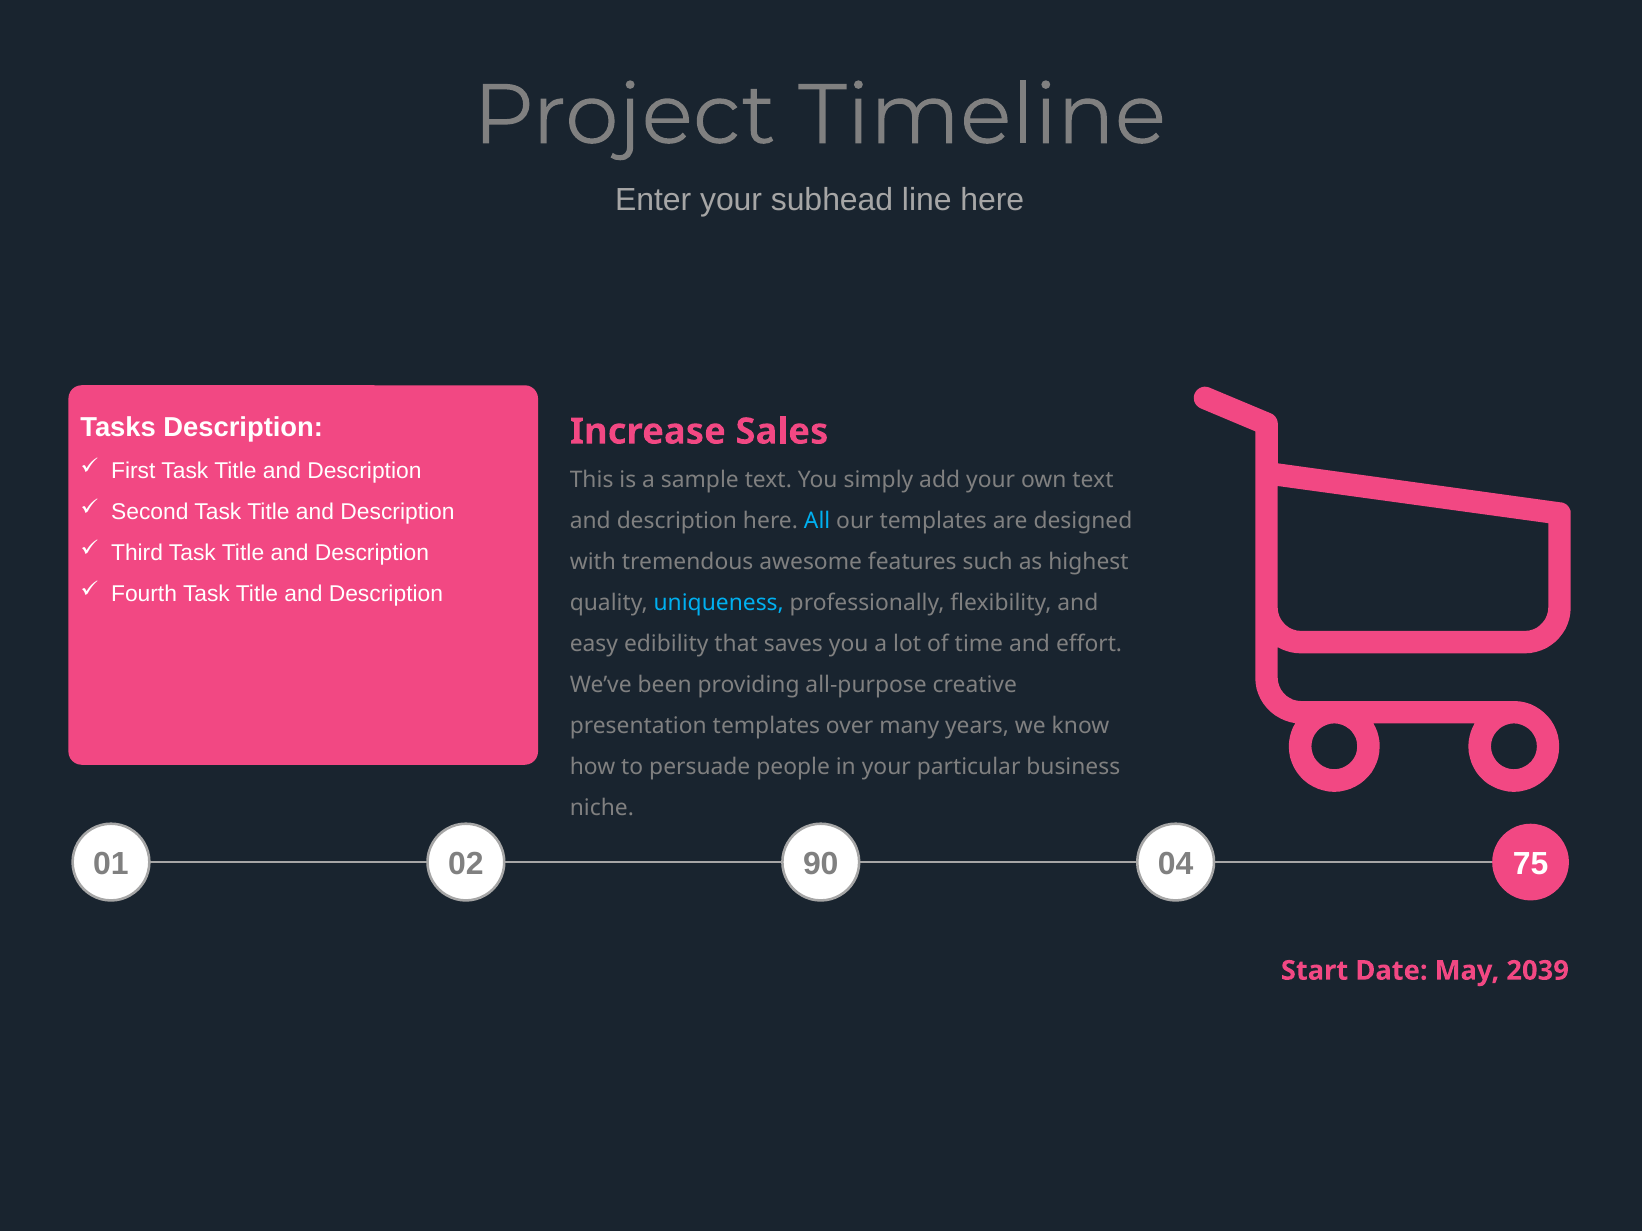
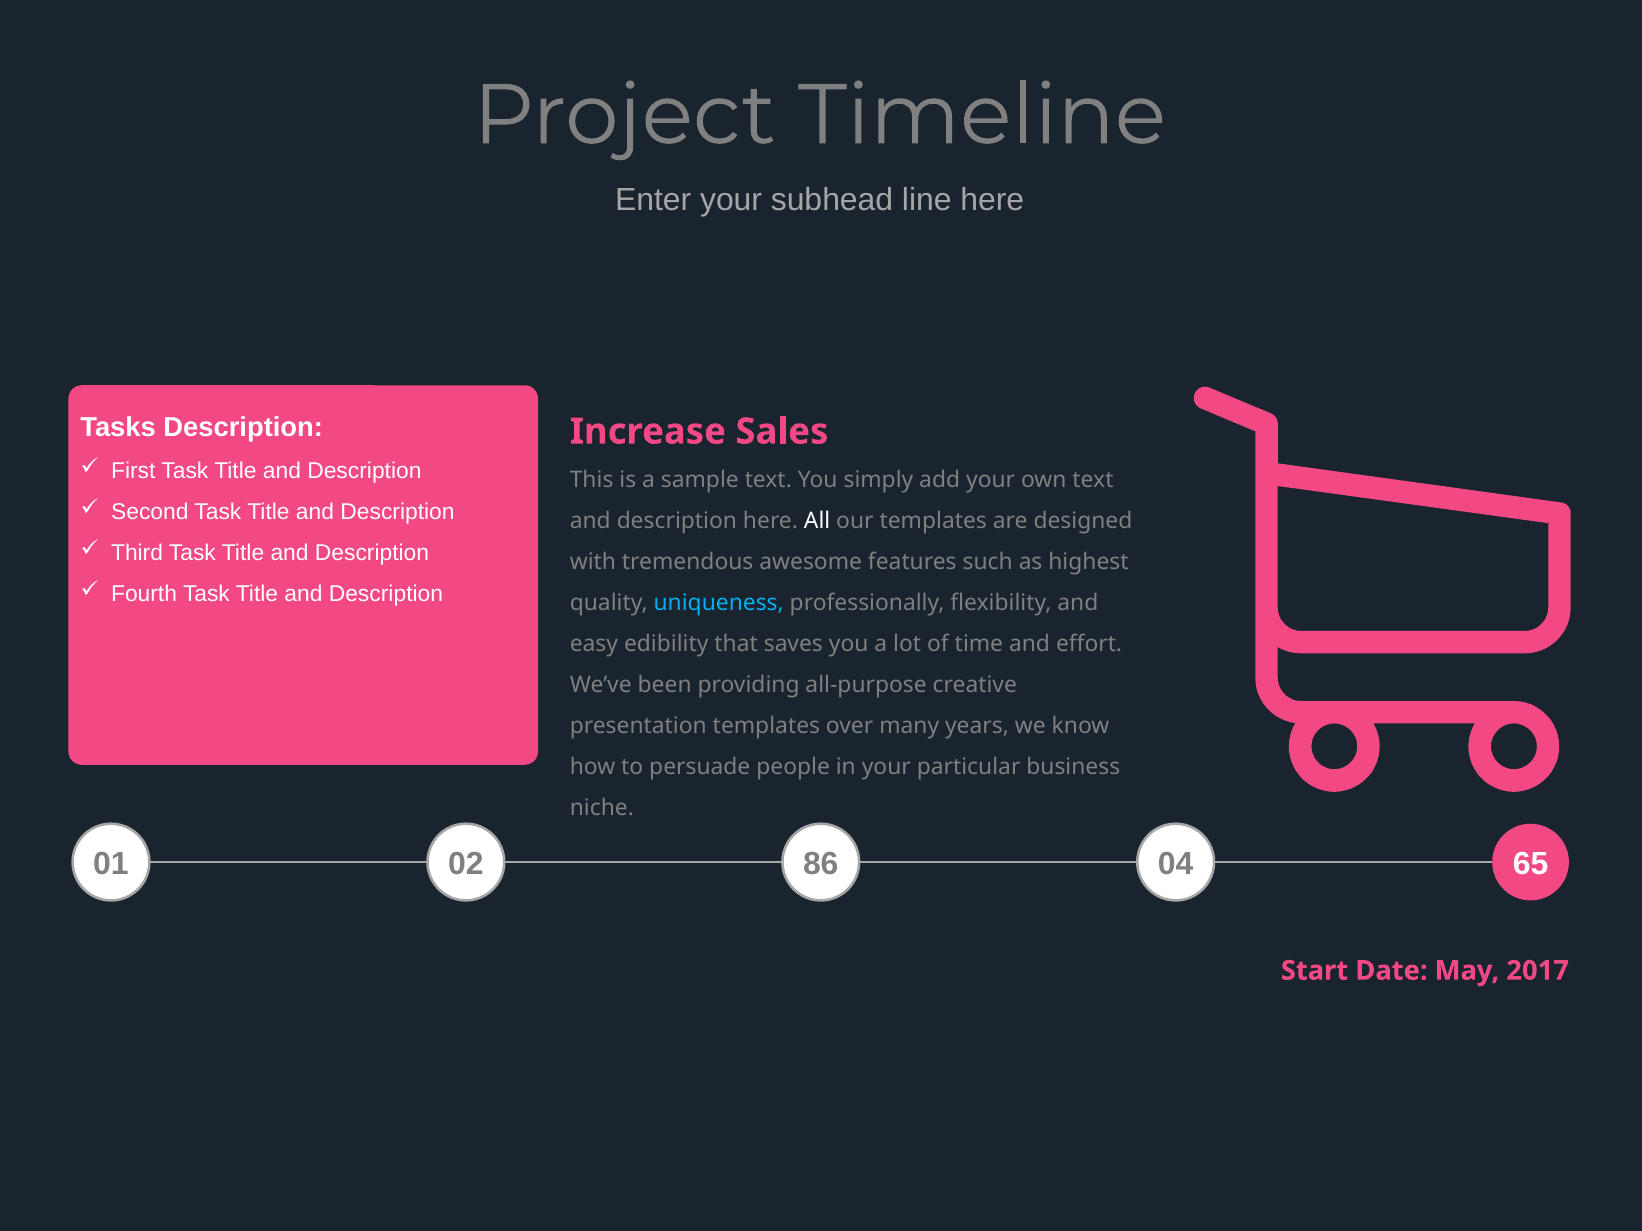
All colour: light blue -> white (817, 521)
90: 90 -> 86 (821, 865)
75: 75 -> 65 (1531, 865)
2039: 2039 -> 2017 (1538, 971)
